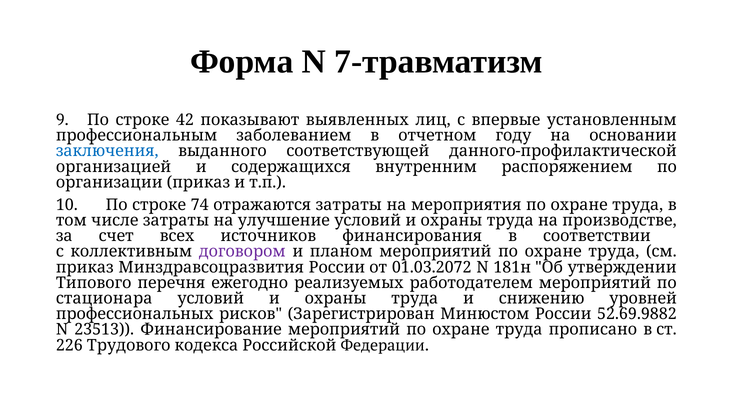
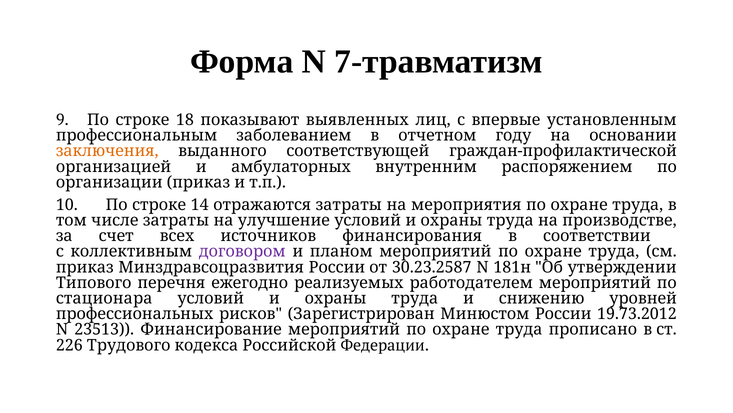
42: 42 -> 18 (185, 120)
заключения colour: blue -> orange (107, 151)
данного-профилактической: данного-профилактической -> граждан-профилактической (563, 151)
содержащихся: содержащихся -> амбулаторных (291, 166)
74: 74 -> 14 (200, 204)
01.03.2072: 01.03.2072 -> 30.23.2587 (432, 267)
52.69.9882: 52.69.9882 -> 19.73.2012 (637, 314)
